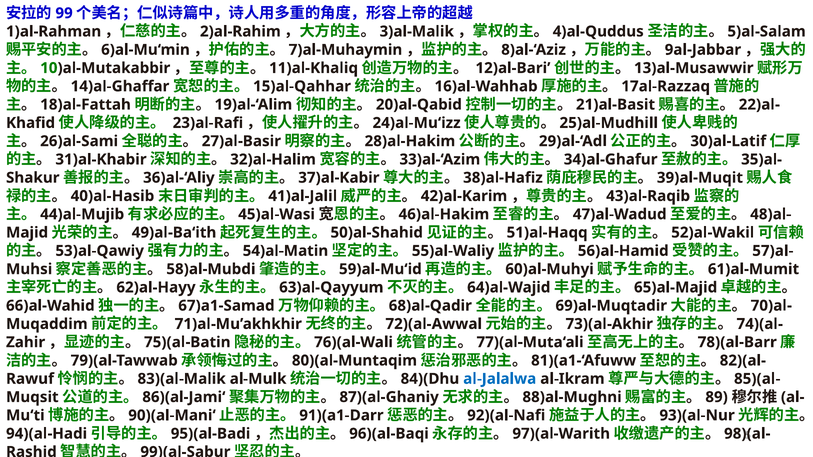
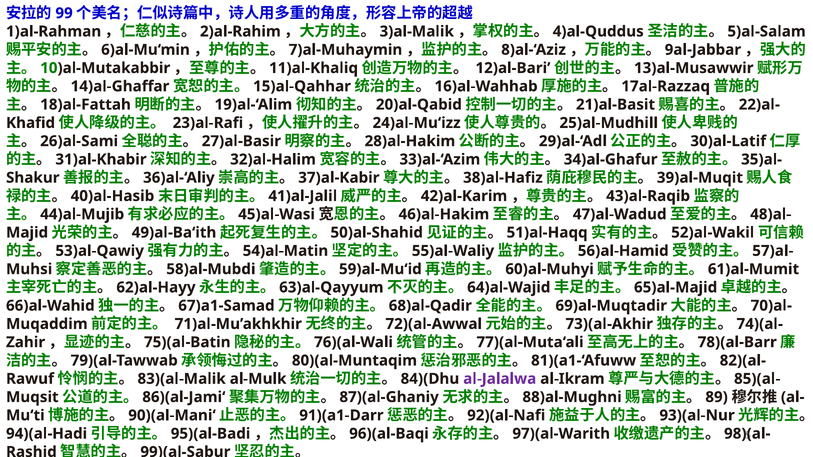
al-Jalalwa colour: blue -> purple (500, 379)
